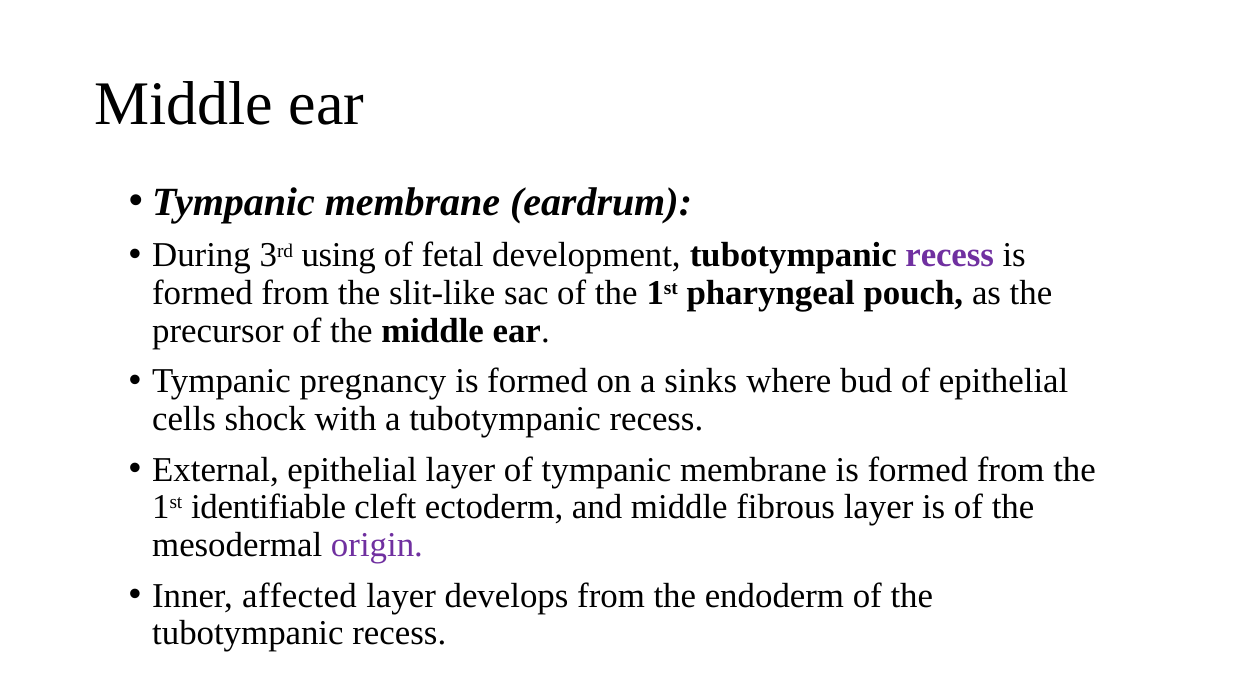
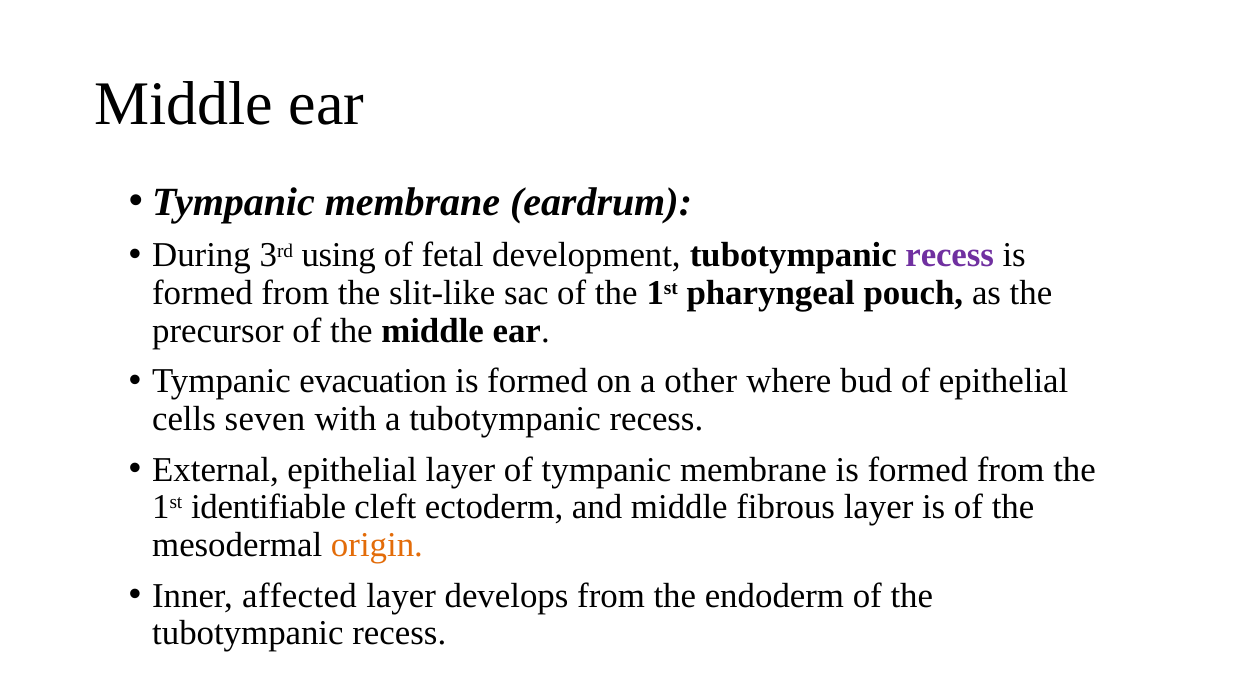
pregnancy: pregnancy -> evacuation (373, 381)
sinks: sinks -> other (701, 381)
shock: shock -> seven (265, 419)
origin colour: purple -> orange (377, 545)
